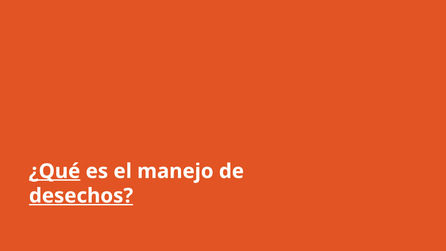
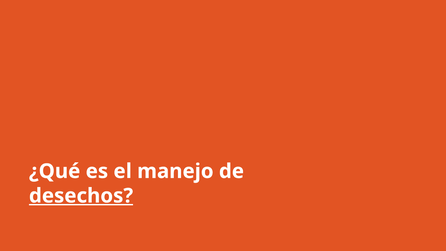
¿Qué underline: present -> none (55, 171)
